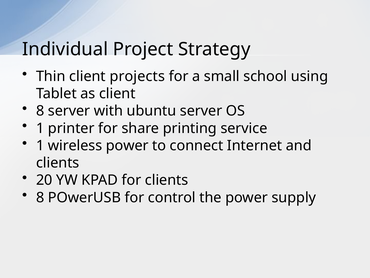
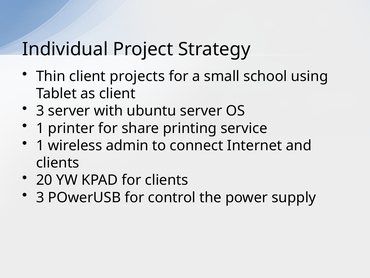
8: 8 -> 3 (40, 111)
wireless power: power -> admin (127, 145)
8: 8 -> 3 (40, 197)
